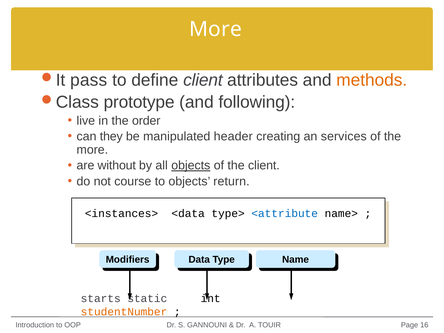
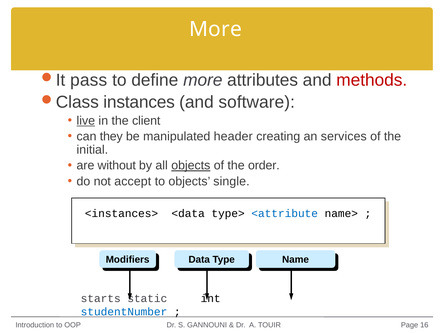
define client: client -> more (203, 80)
methods colour: orange -> red (372, 80)
prototype: prototype -> instances (139, 102)
following: following -> software (257, 102)
live underline: none -> present (86, 121)
order: order -> client (146, 121)
more: more -> initial (92, 150)
the client: client -> order (264, 166)
course: course -> accept (133, 181)
return: return -> single (231, 181)
studentNumber colour: orange -> blue (124, 312)
